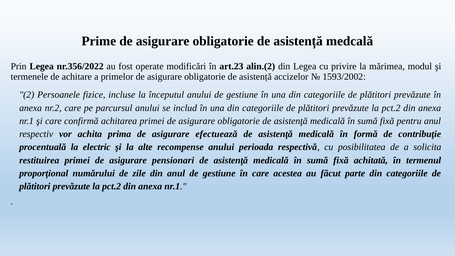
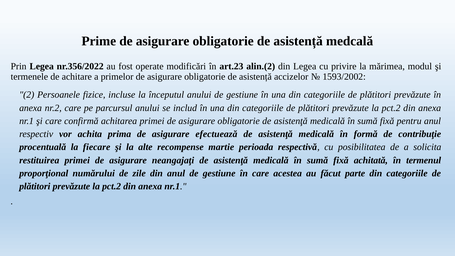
electric: electric -> fiecare (97, 147)
recompense anului: anului -> martie (221, 147)
pensionari: pensionari -> neangajaţi (173, 160)
